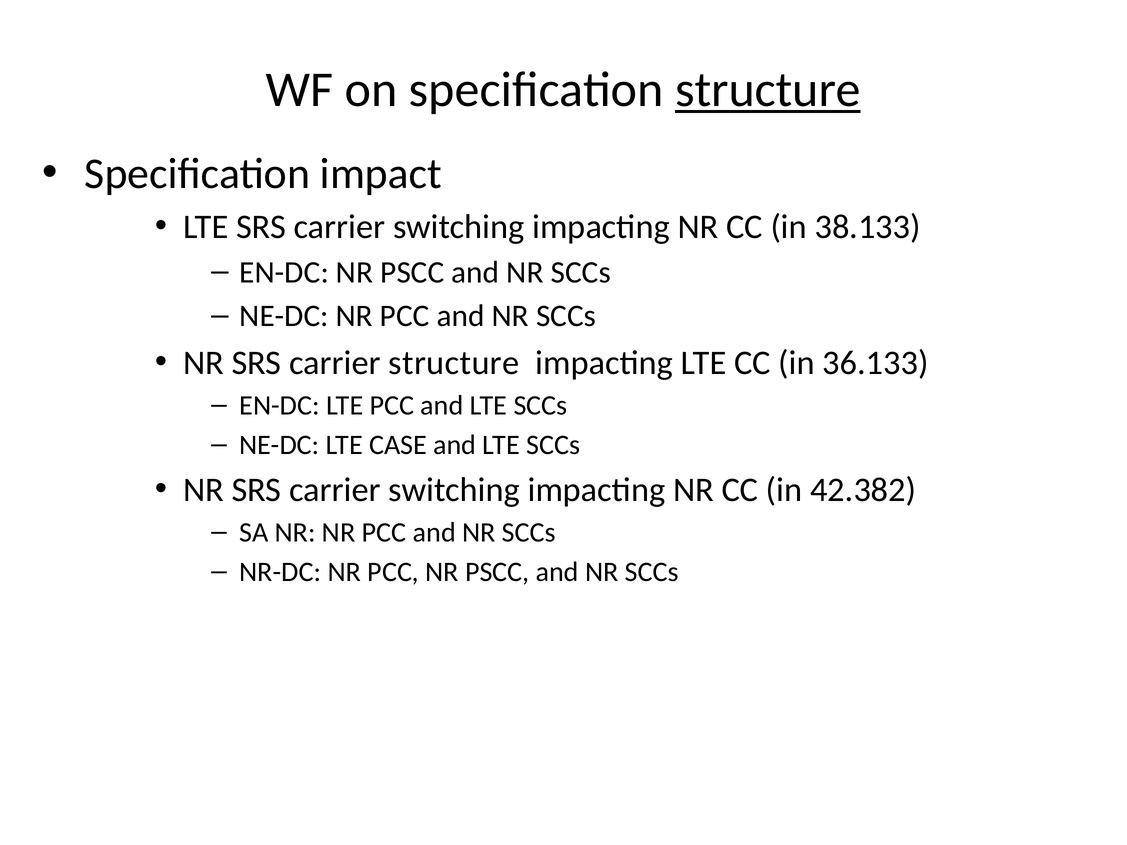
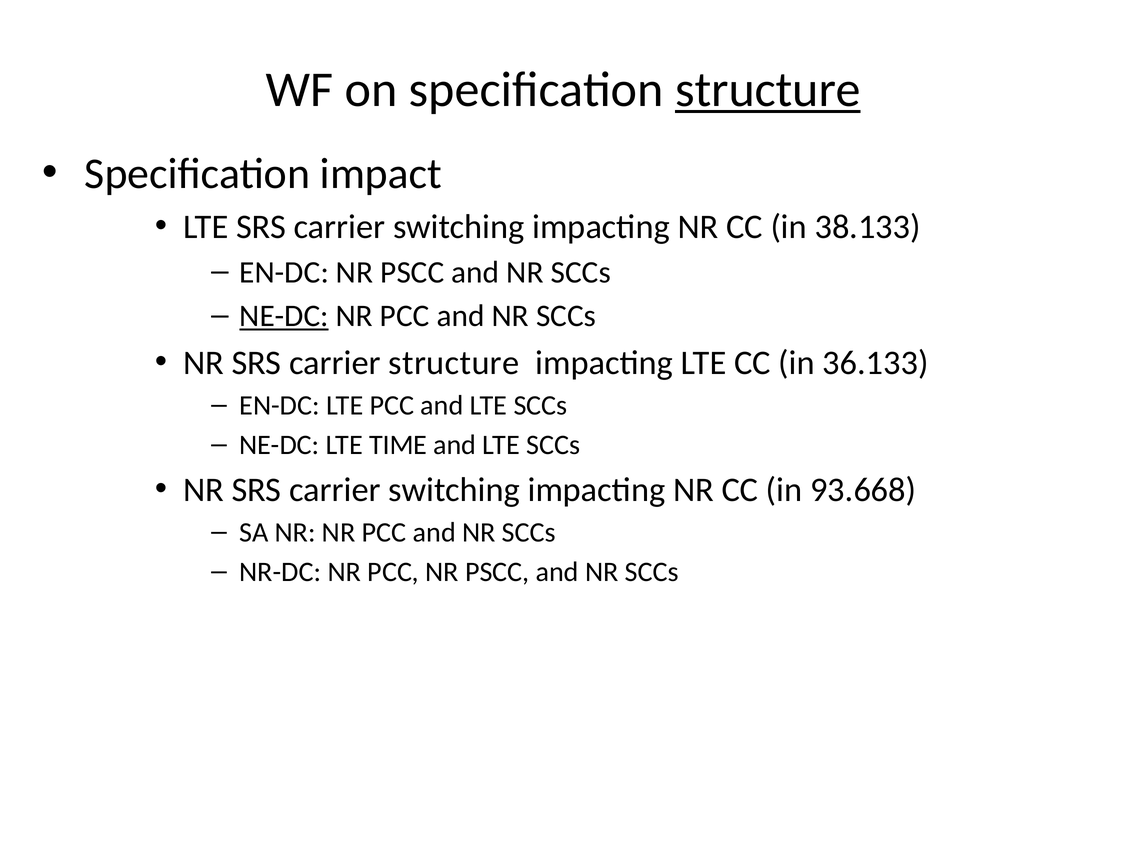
NE-DC underline: none -> present (284, 316)
CASE: CASE -> TIME (398, 445)
42.382: 42.382 -> 93.668 (863, 490)
